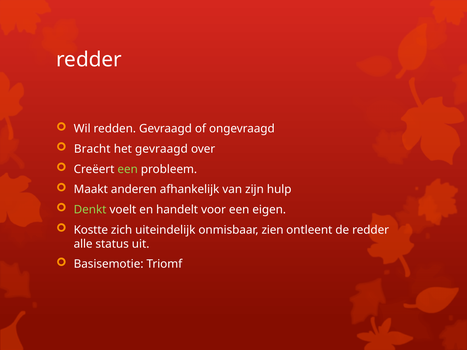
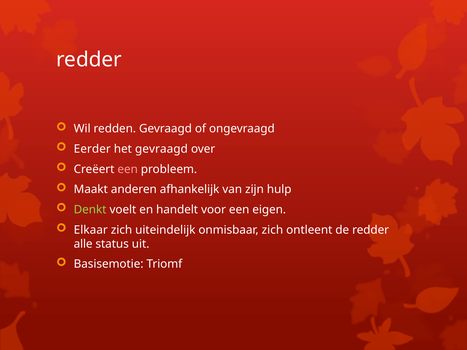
Bracht: Bracht -> Eerder (92, 149)
een colour: light green -> pink (128, 169)
Kostte: Kostte -> Elkaar (91, 230)
onmisbaar zien: zien -> zich (272, 230)
